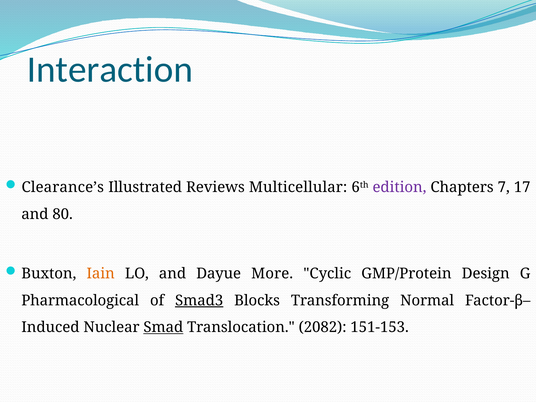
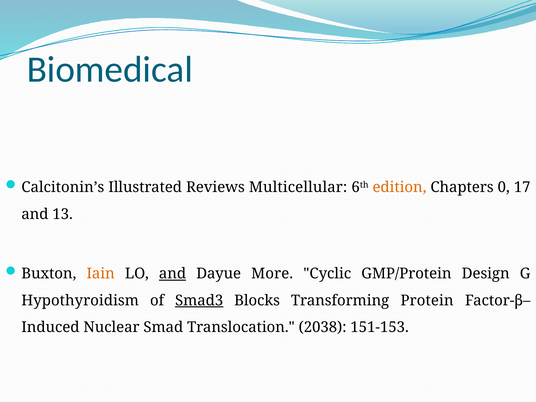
Interaction: Interaction -> Biomedical (110, 70)
Clearance’s: Clearance’s -> Calcitonin’s (63, 187)
edition colour: purple -> orange (399, 187)
7: 7 -> 0 (504, 187)
80: 80 -> 13 (63, 214)
and underline: none -> present (172, 274)
Pharmacological: Pharmacological -> Hypothyroidism (80, 300)
Normal: Normal -> Protein (427, 300)
Smad underline: present -> none (163, 327)
2082: 2082 -> 2038 (323, 327)
